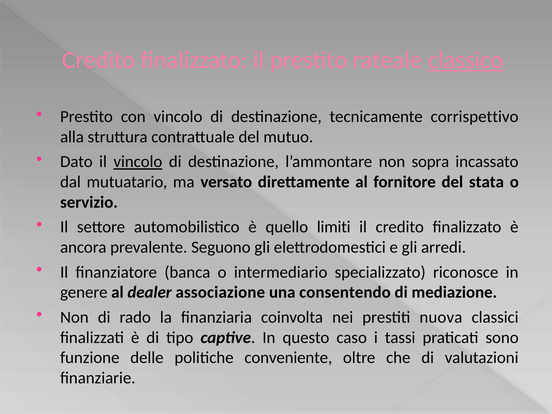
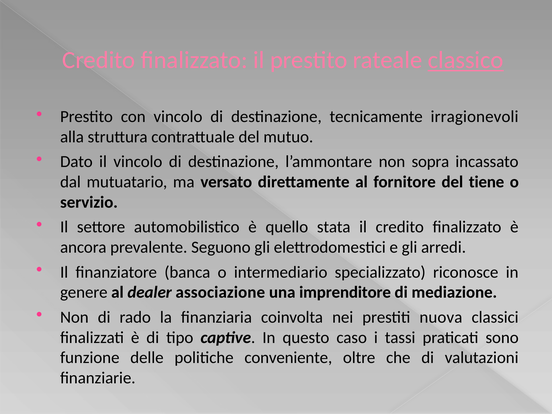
corrispettivo: corrispettivo -> irragionevoli (475, 117)
vincolo underline: present -> none (138, 162)
stata: stata -> tiene (487, 182)
limiti: limiti -> stata (334, 227)
consentendo: consentendo -> imprenditore (345, 292)
